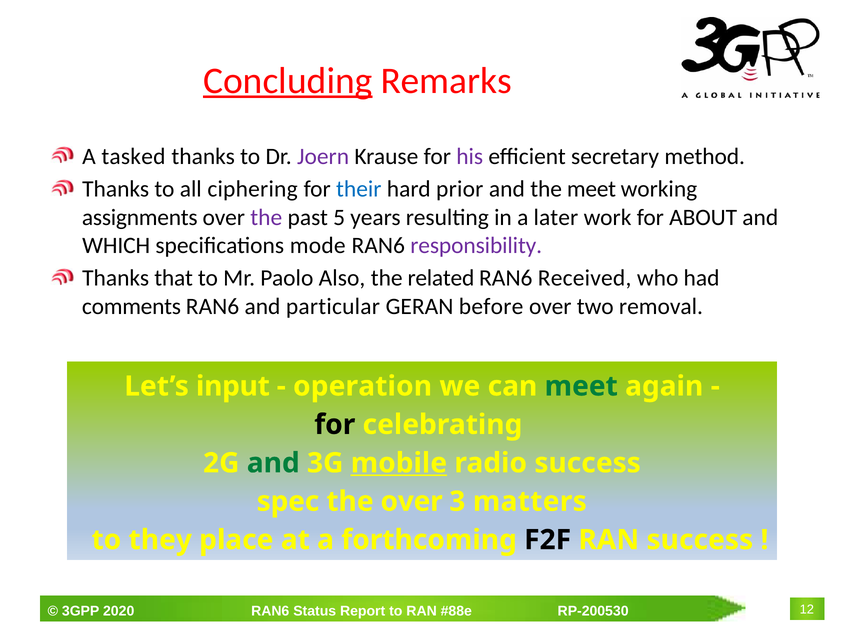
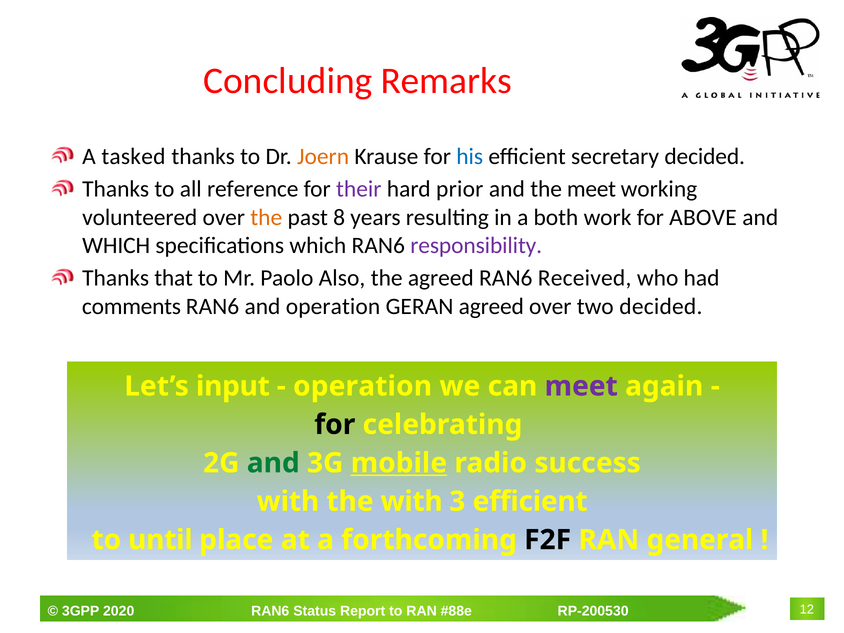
Concluding underline: present -> none (288, 81)
Joern colour: purple -> orange (323, 156)
his colour: purple -> blue (470, 156)
secretary method: method -> decided (705, 156)
ciphering: ciphering -> reference (253, 189)
their colour: blue -> purple (359, 189)
assignments: assignments -> volunteered (140, 217)
the colour: purple -> orange (266, 217)
5: 5 -> 8 (339, 217)
later: later -> both (556, 217)
ABOUT: ABOUT -> ABOVE (703, 217)
specifications mode: mode -> which (318, 245)
the related: related -> agreed (441, 278)
and particular: particular -> operation (333, 306)
GERAN before: before -> agreed (491, 306)
two removal: removal -> decided (661, 306)
meet colour: green -> purple (581, 386)
spec: spec -> with (288, 501)
the over: over -> with (412, 501)
3 matters: matters -> efficient (530, 501)
they: they -> until (160, 540)
RAN success: success -> general (700, 540)
